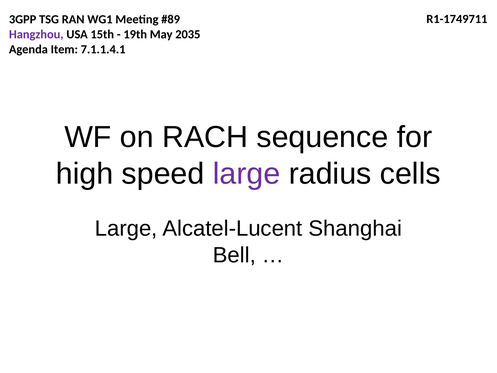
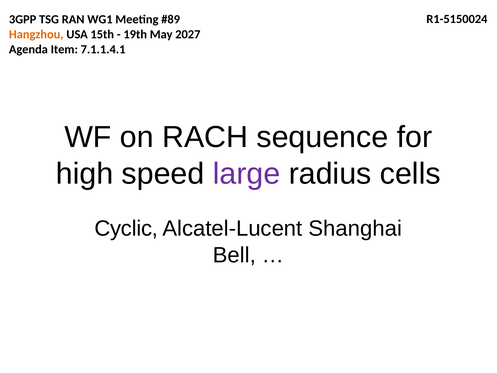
R1-1749711: R1-1749711 -> R1-5150024 (457, 19)
Hangzhou colour: purple -> orange (36, 34)
2035: 2035 -> 2027 (188, 34)
Large: Large -> Cyclic (126, 229)
